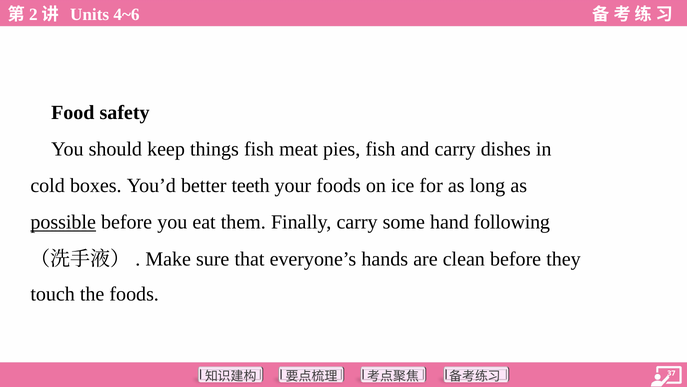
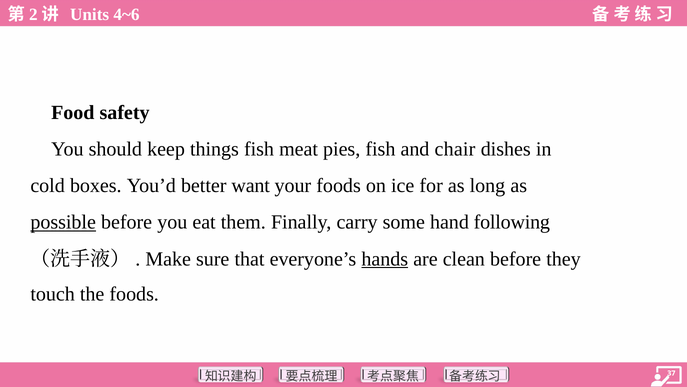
and carry: carry -> chair (455, 149)
teeth: teeth -> want (251, 186)
hands underline: none -> present (385, 259)
